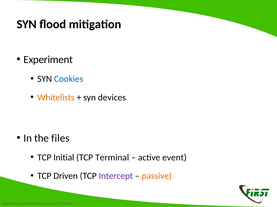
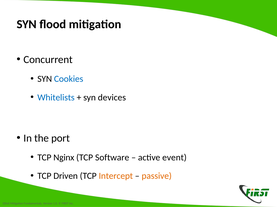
Experiment: Experiment -> Concurrent (48, 60)
Whitelists colour: orange -> blue (56, 98)
files: files -> port (61, 139)
Initial: Initial -> Nginx (64, 158)
Terminal: Terminal -> Software (112, 158)
Intercept colour: purple -> orange (116, 177)
